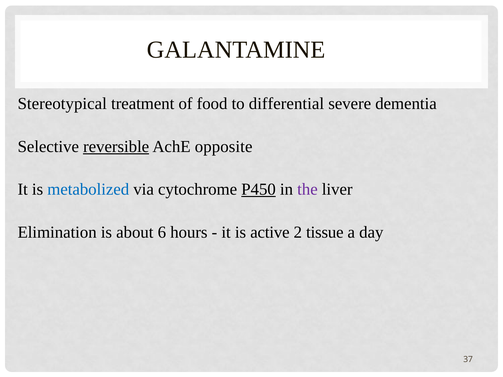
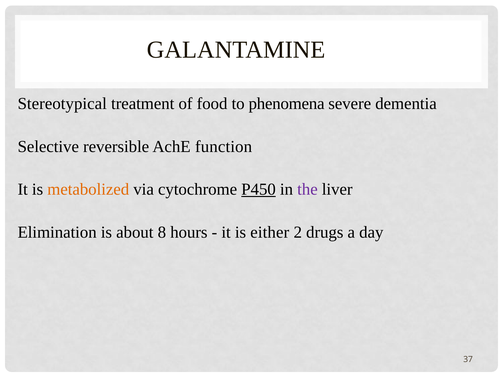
differential: differential -> phenomena (287, 104)
reversible underline: present -> none (116, 147)
opposite: opposite -> function (224, 147)
metabolized colour: blue -> orange (88, 189)
6: 6 -> 8 (162, 232)
active: active -> either (270, 232)
tissue: tissue -> drugs (325, 232)
